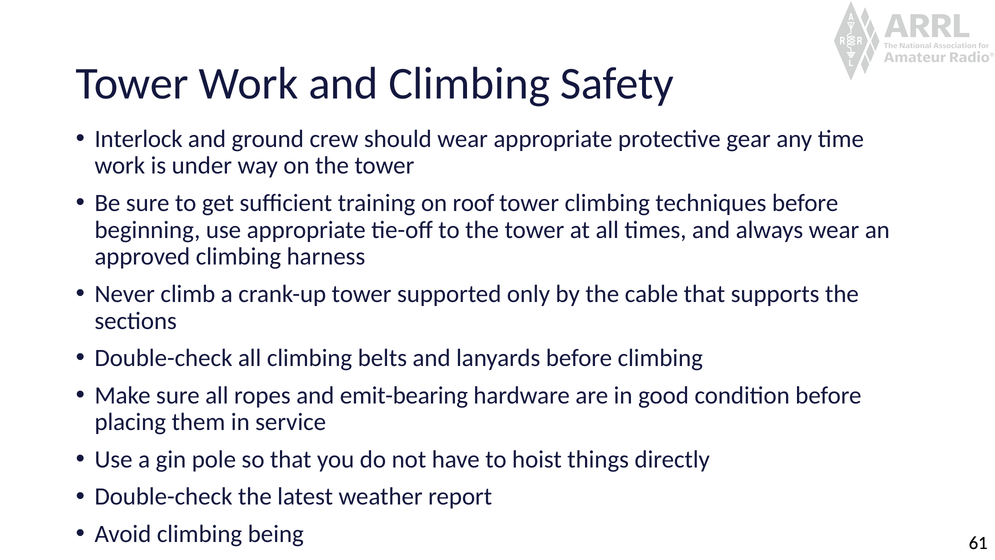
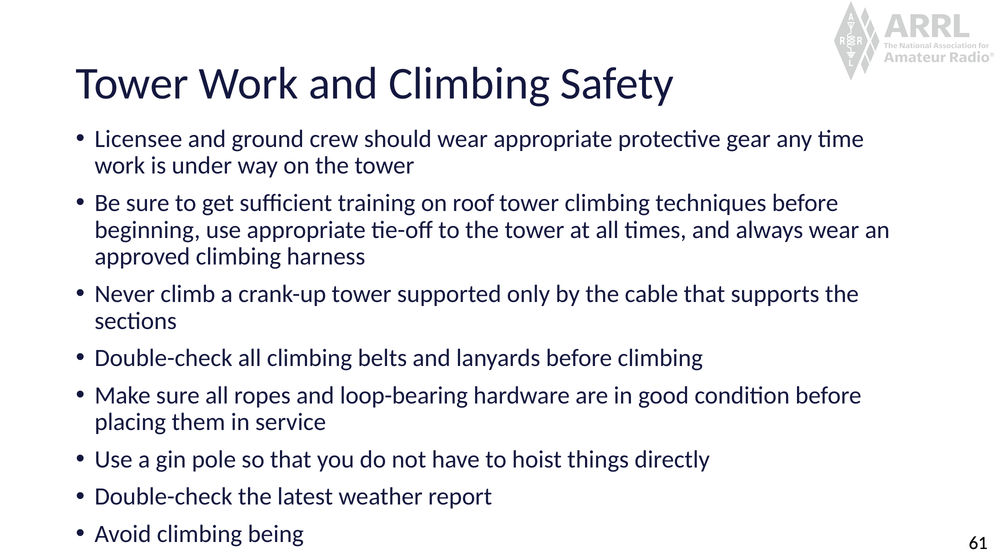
Interlock: Interlock -> Licensee (138, 139)
emit-bearing: emit-bearing -> loop-bearing (404, 395)
